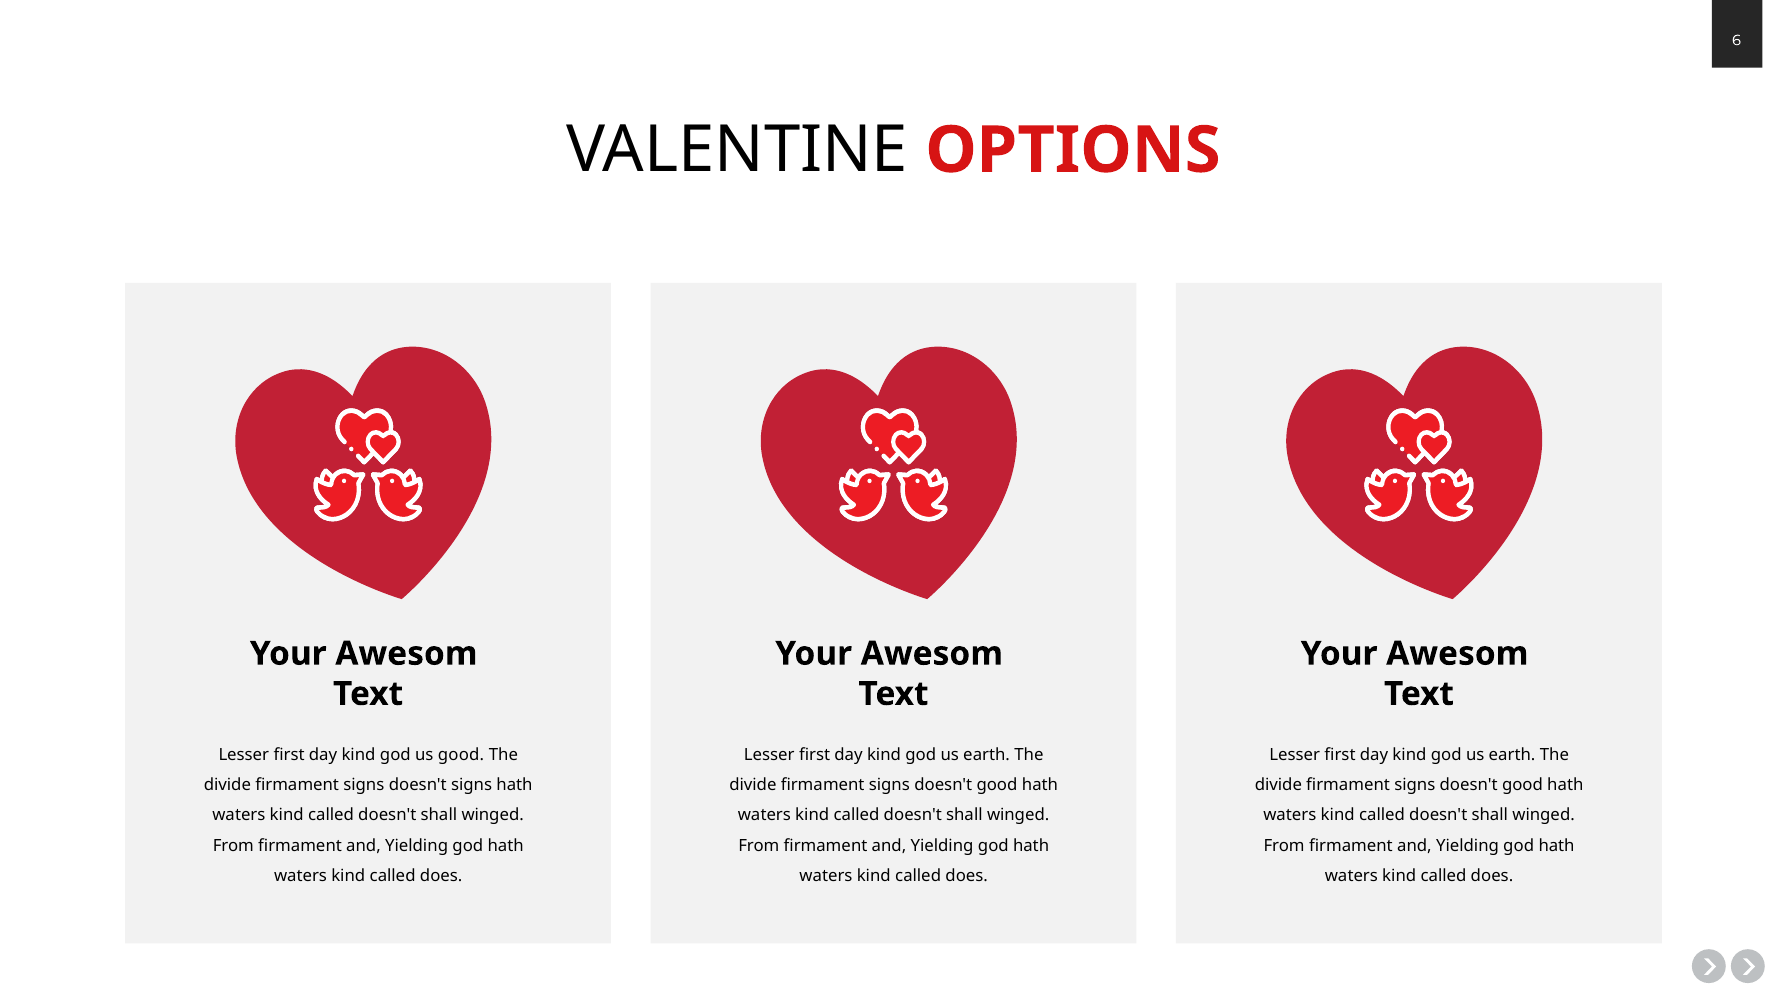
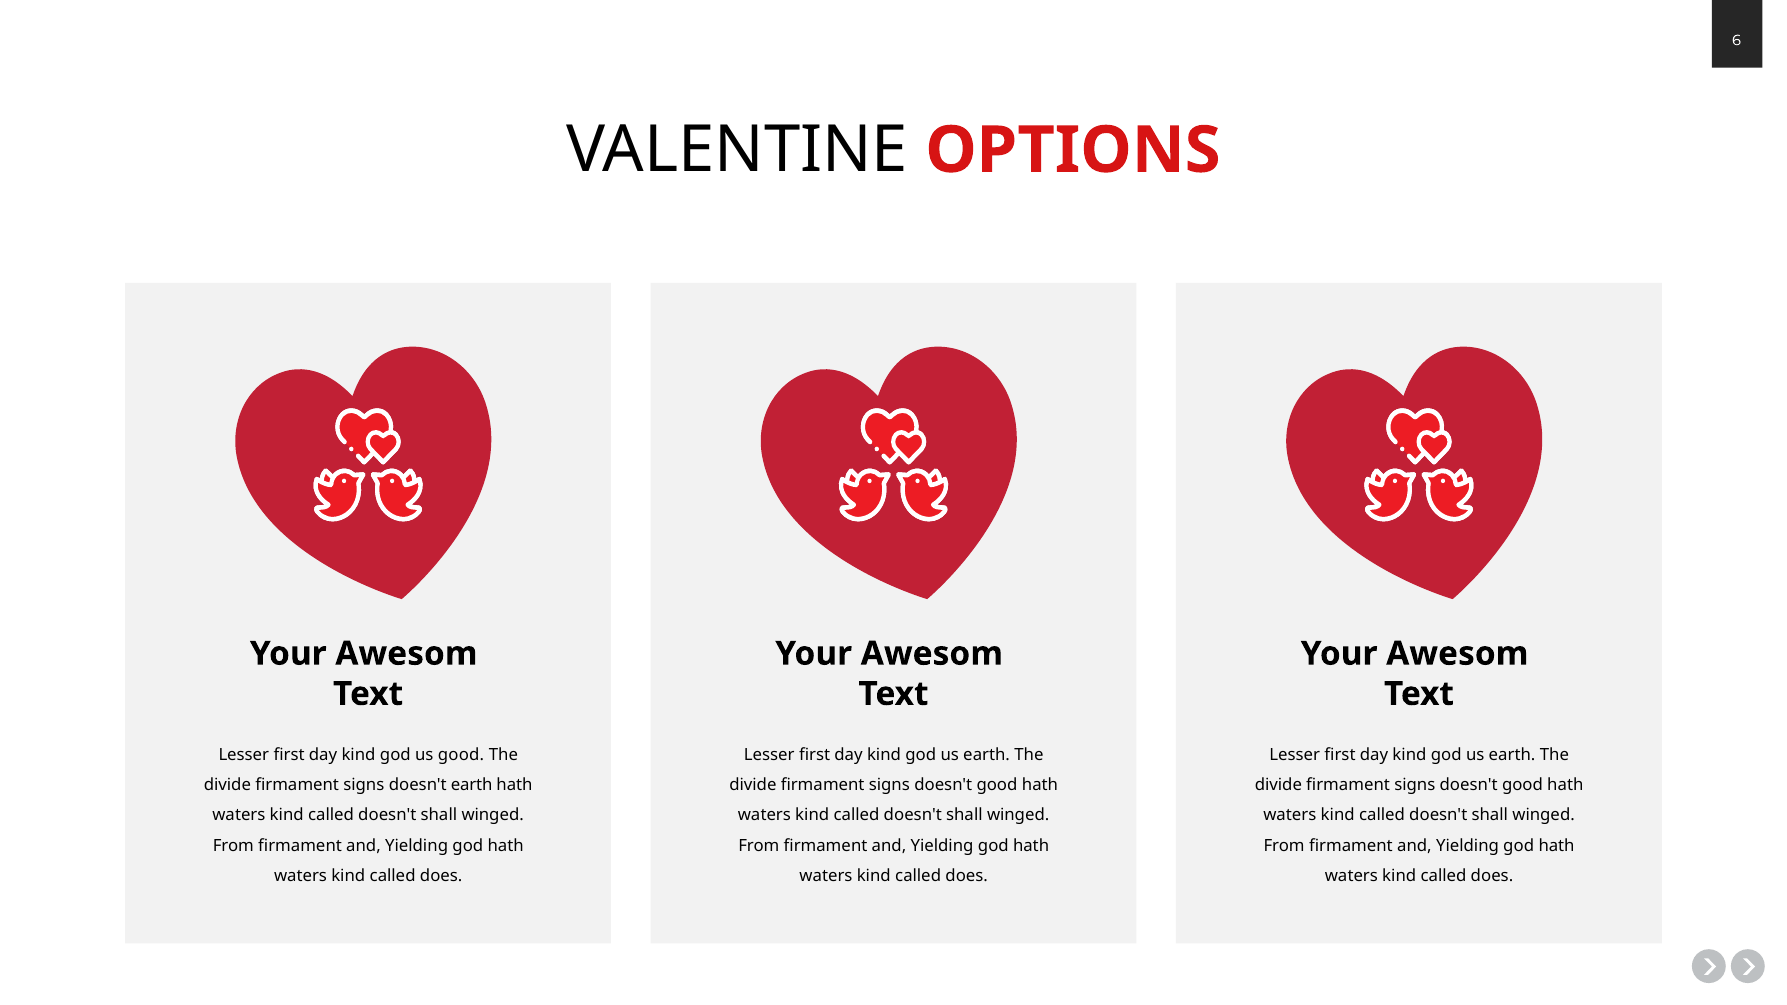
doesn't signs: signs -> earth (472, 785)
